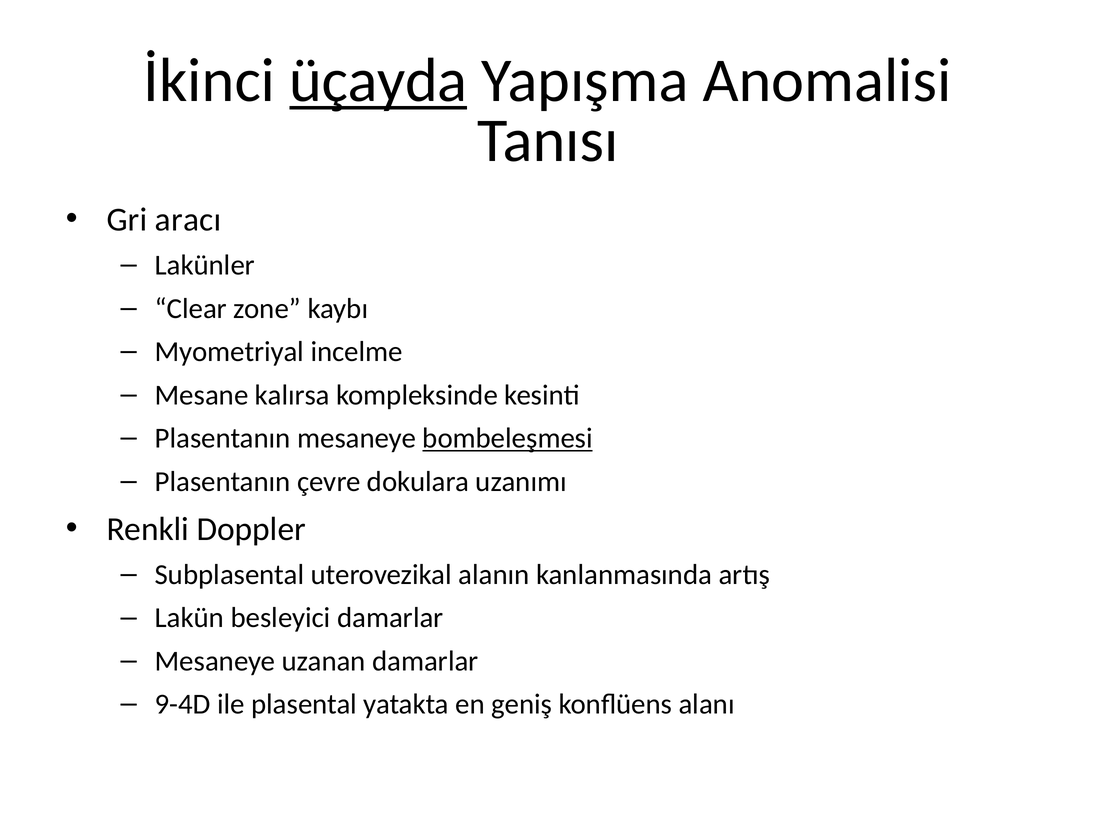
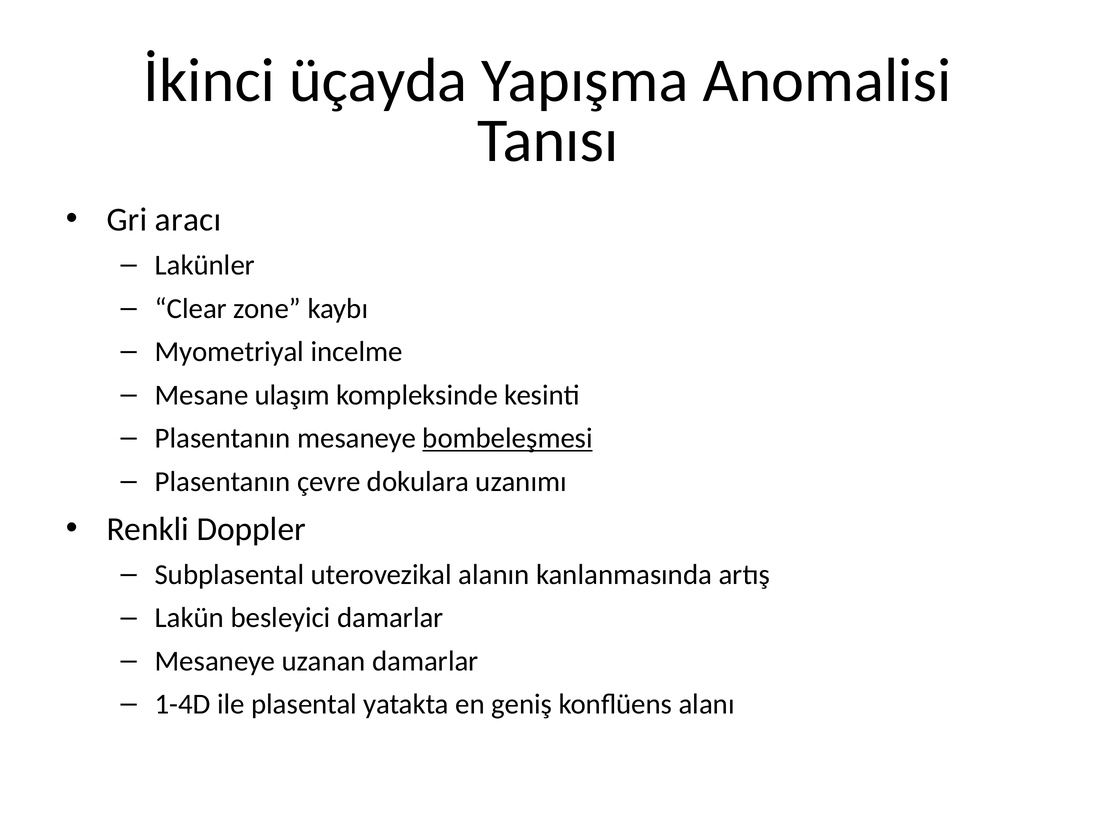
üçayda underline: present -> none (378, 81)
kalırsa: kalırsa -> ulaşım (292, 395)
9-4D: 9-4D -> 1-4D (183, 704)
